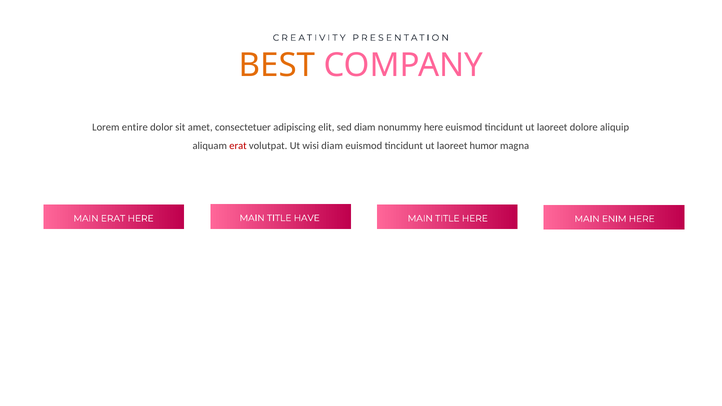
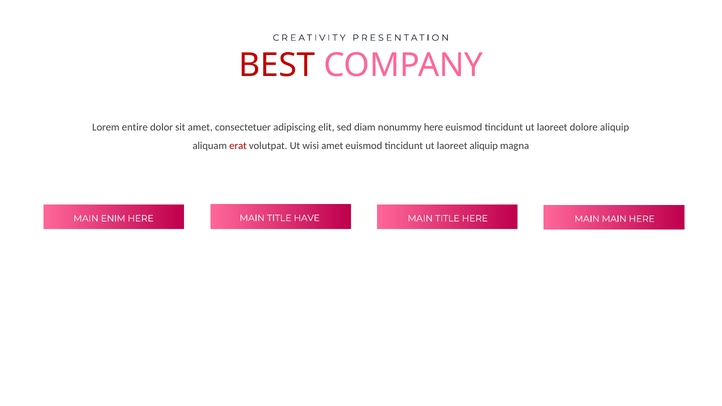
BEST colour: orange -> red (277, 66)
wisi diam: diam -> amet (332, 146)
laoreet humor: humor -> aliquip (484, 146)
MAIN ERAT: ERAT -> ENIM (113, 219)
MAIN ENIM: ENIM -> MAIN (614, 219)
